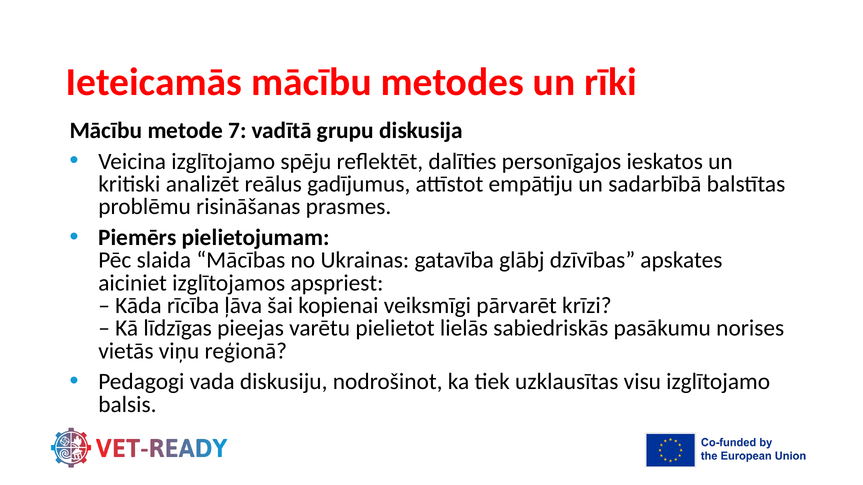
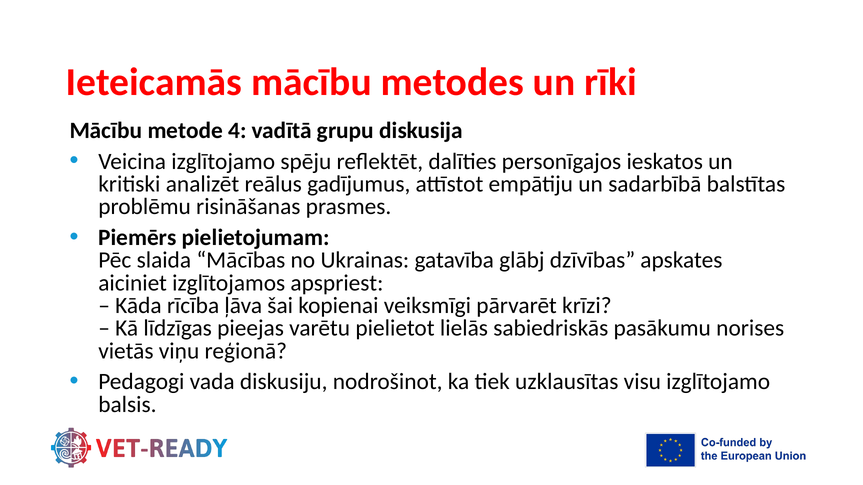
7: 7 -> 4 (237, 131)
